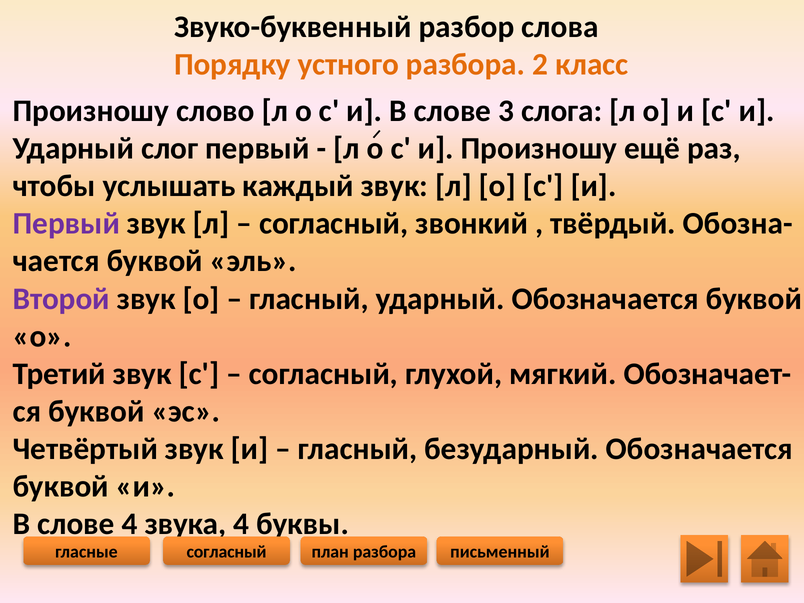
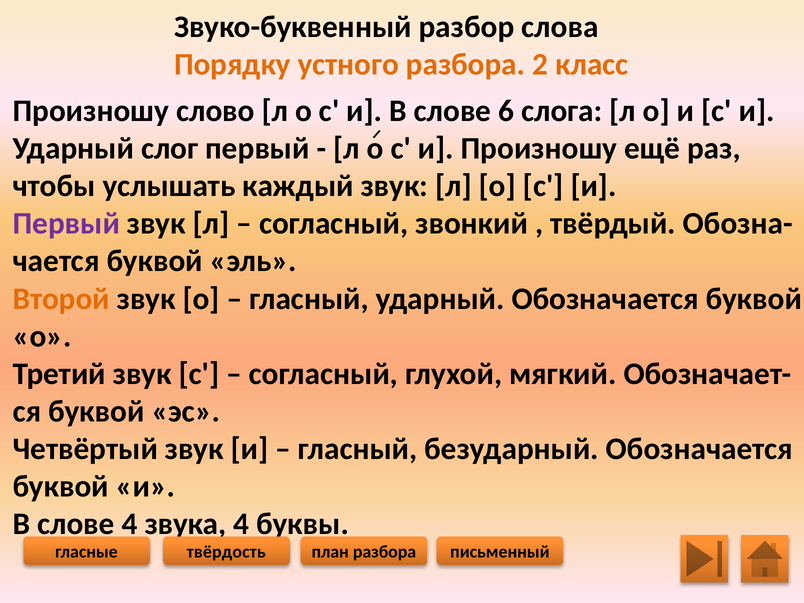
3: 3 -> 6 (506, 111)
Второй colour: purple -> orange (61, 299)
гласные согласный: согласный -> твёрдость (226, 552)
